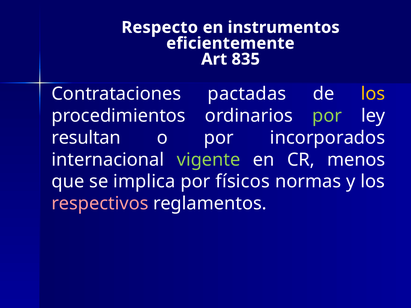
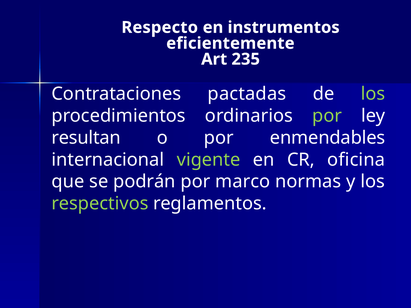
835: 835 -> 235 (246, 59)
los colour: yellow -> light green (373, 94)
incorporados: incorporados -> enmendables (328, 138)
menos: menos -> oficina (356, 160)
implica: implica -> podrán (144, 182)
físicos: físicos -> marco (243, 182)
respectivos colour: pink -> light green (100, 204)
